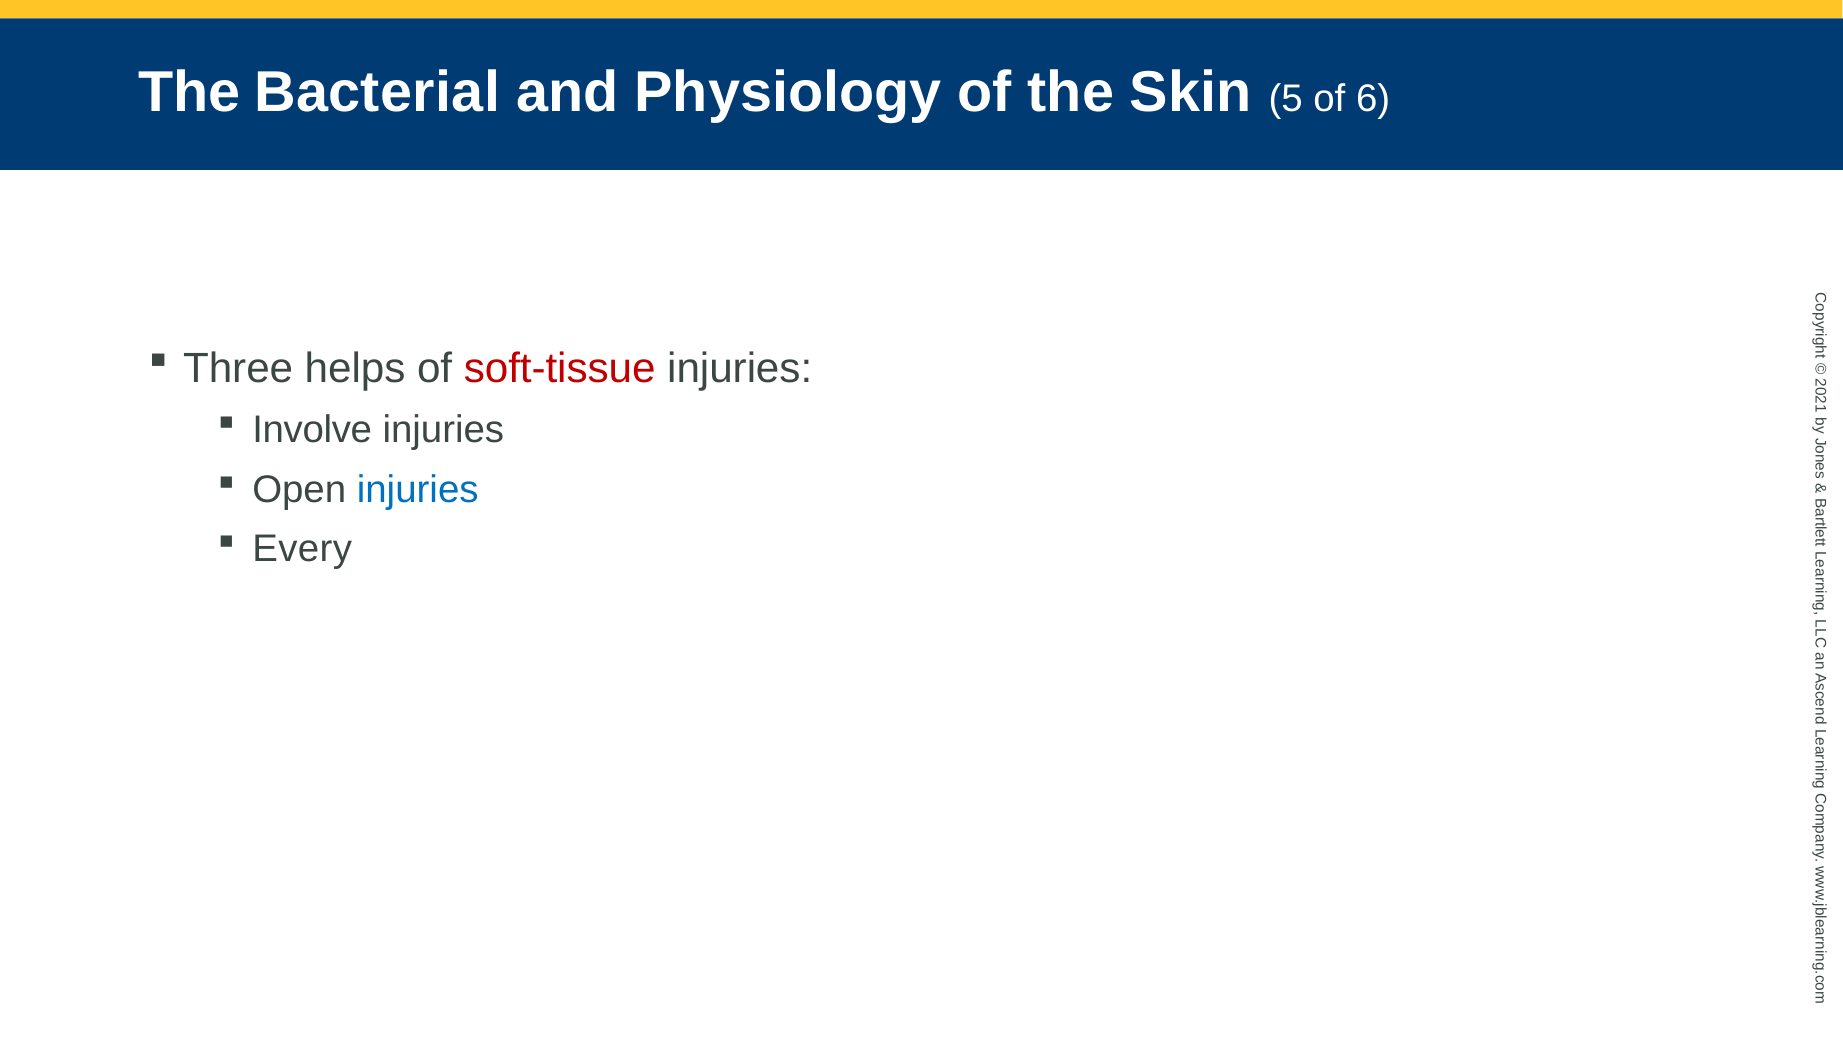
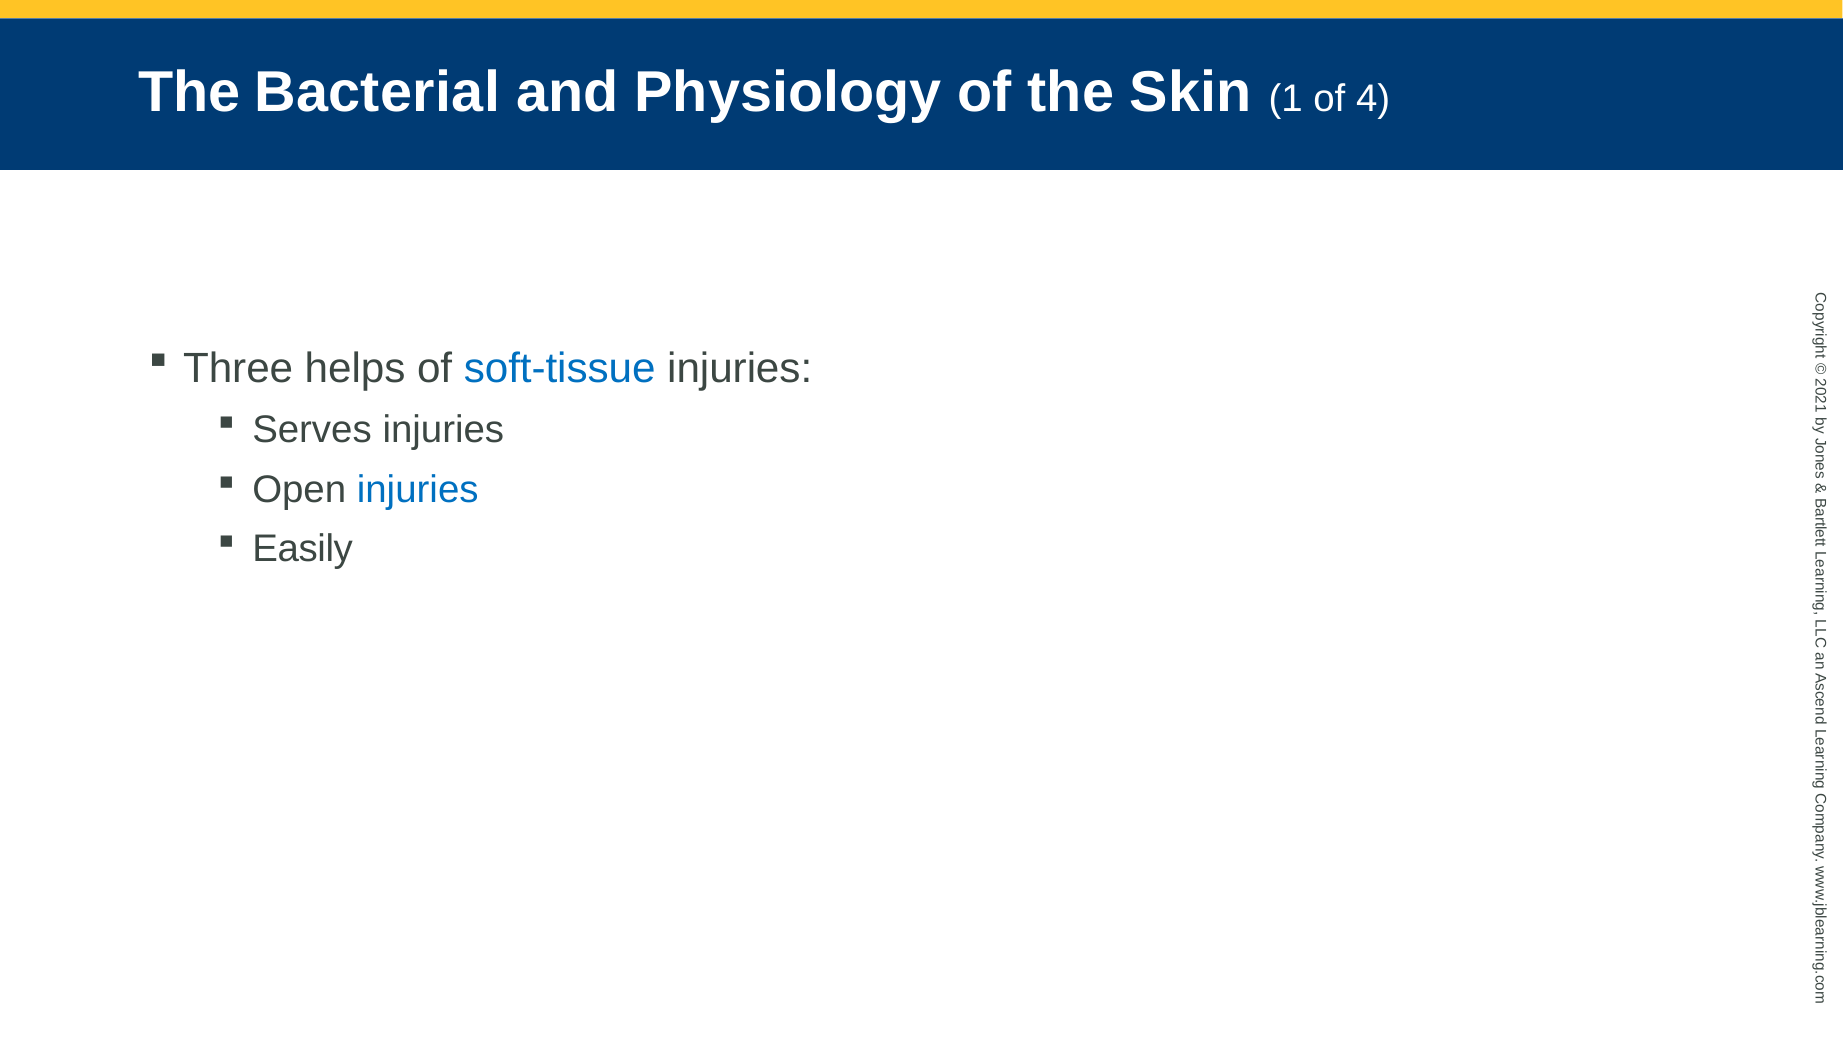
Skin 5: 5 -> 1 (1286, 99)
6: 6 -> 4 (1373, 99)
soft-tissue colour: red -> blue (560, 368)
Involve: Involve -> Serves (312, 430)
Every: Every -> Easily (303, 549)
